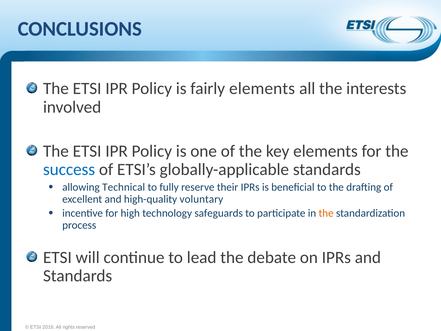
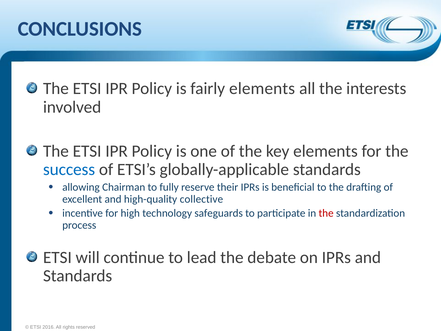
Technical: Technical -> Chairman (124, 187)
voluntary: voluntary -> collective (201, 199)
the colour: orange -> red (326, 213)
